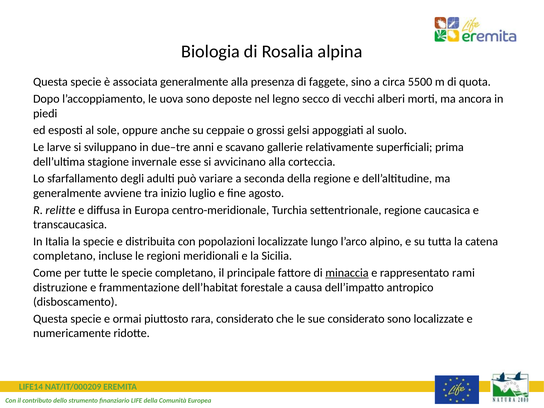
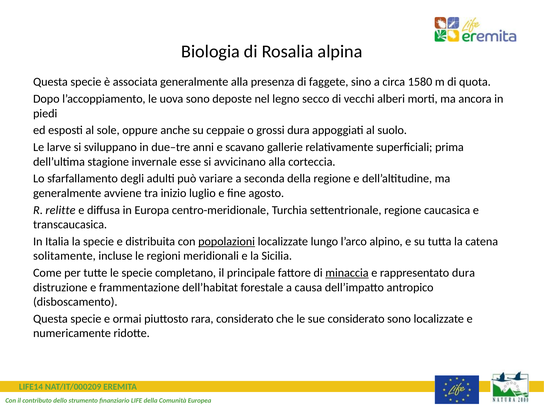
5500: 5500 -> 1580 (420, 82)
grossi gelsi: gelsi -> dura (298, 130)
popolazioni underline: none -> present (227, 241)
completano: completano -> solitamente (64, 256)
rappresentato rami: rami -> dura (463, 273)
